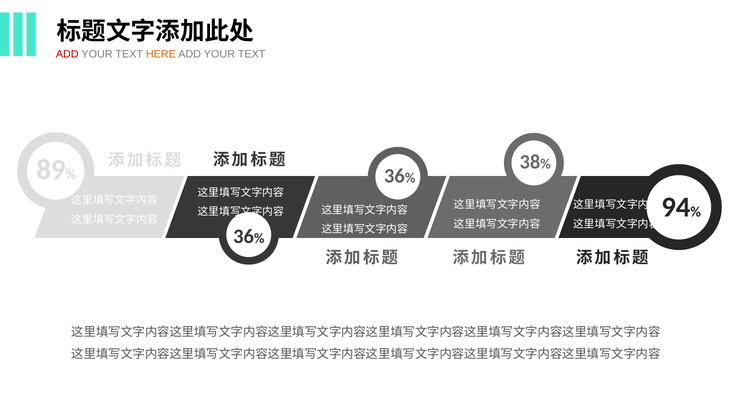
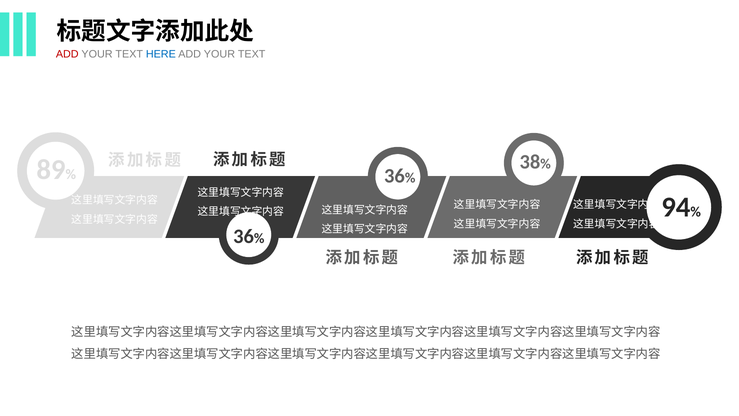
HERE colour: orange -> blue (161, 54)
